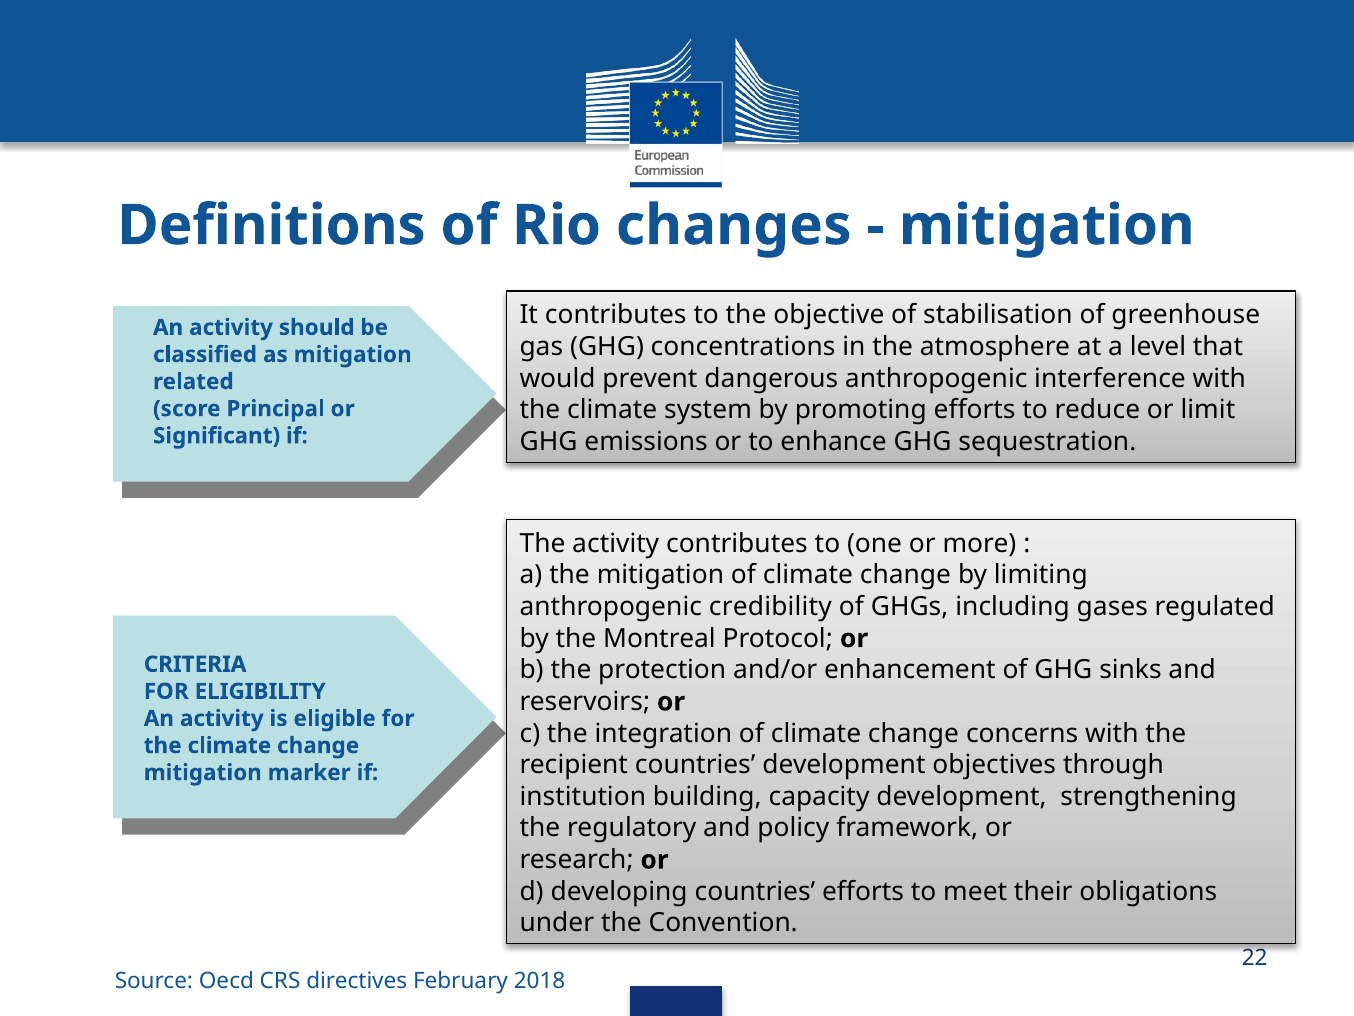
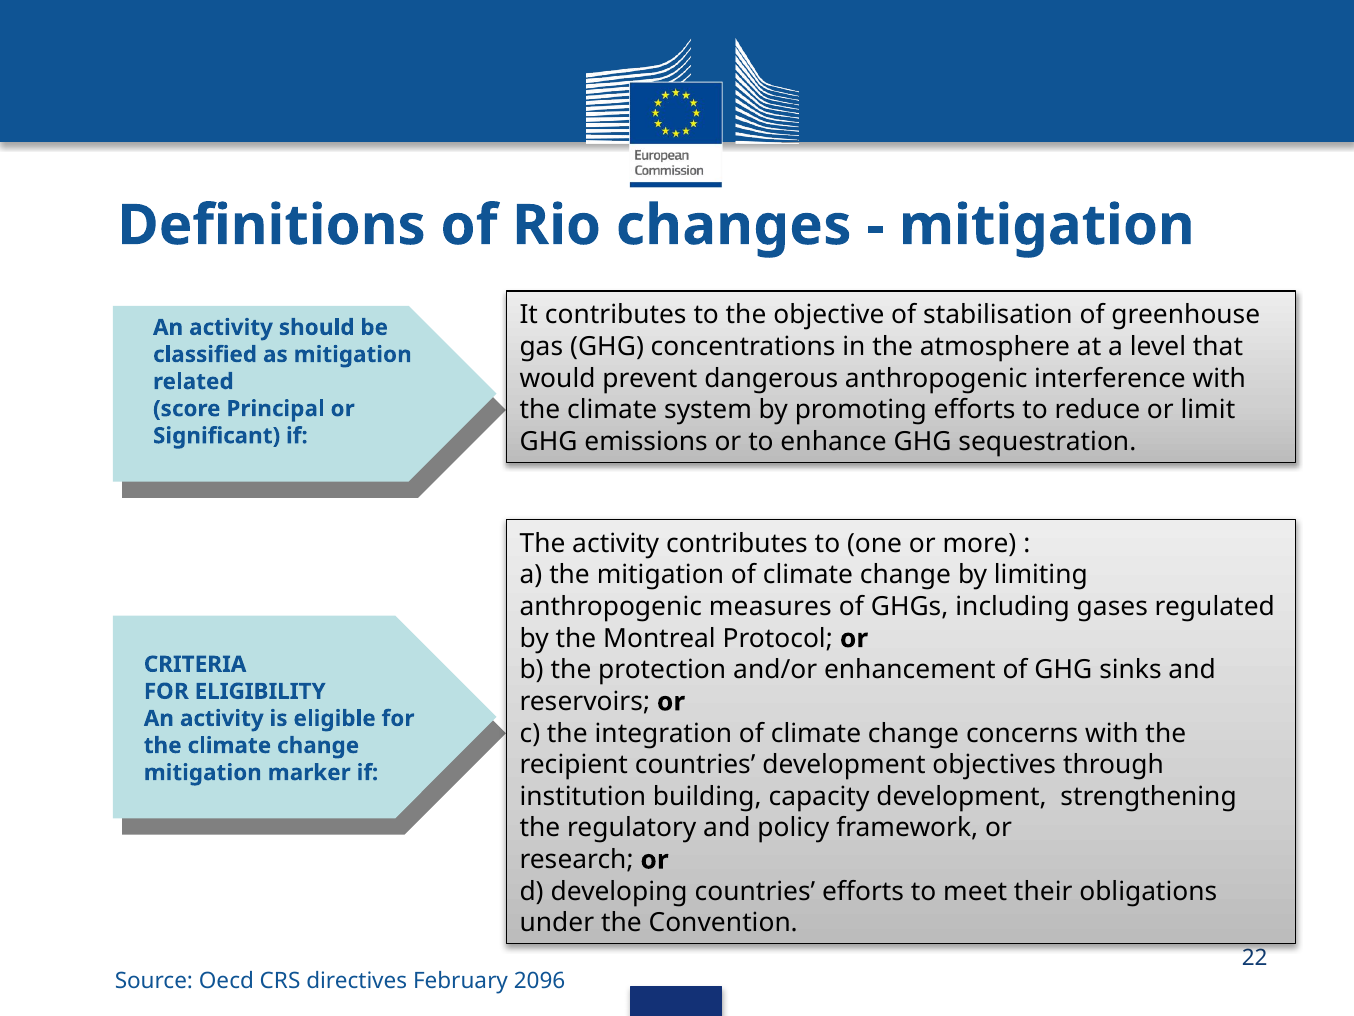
credibility: credibility -> measures (770, 607)
2018: 2018 -> 2096 (540, 981)
